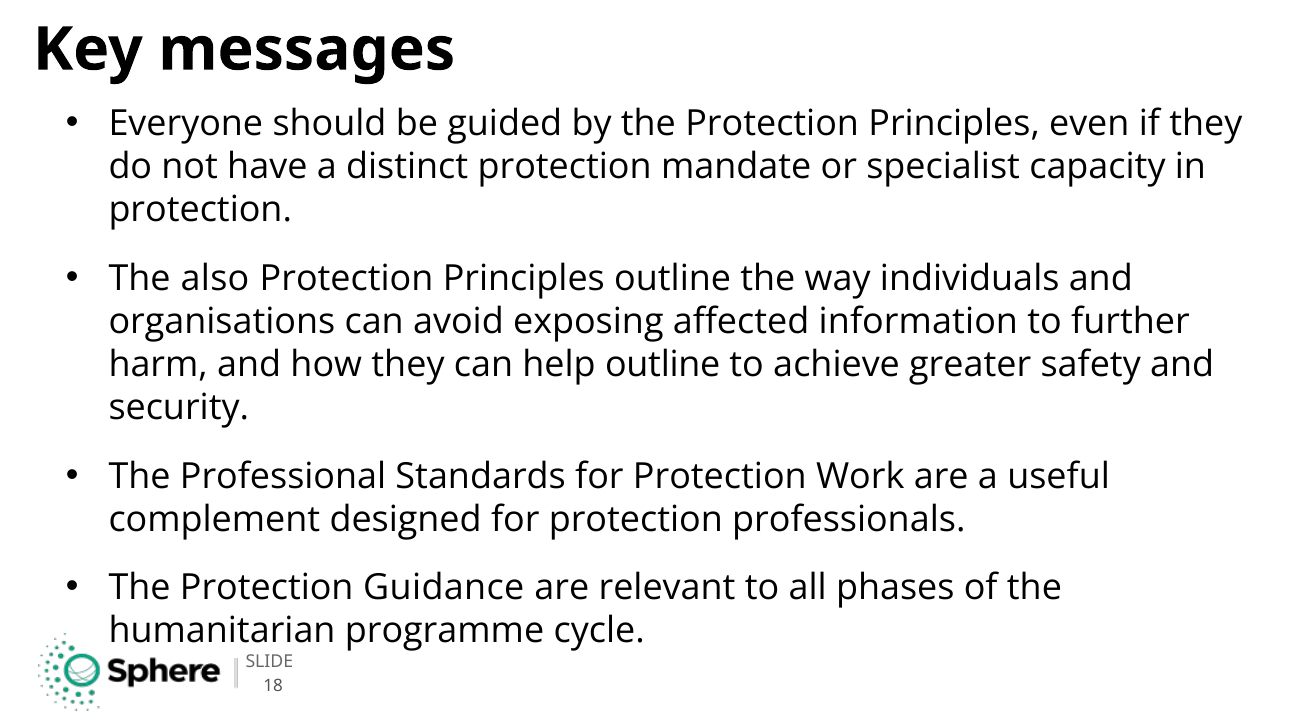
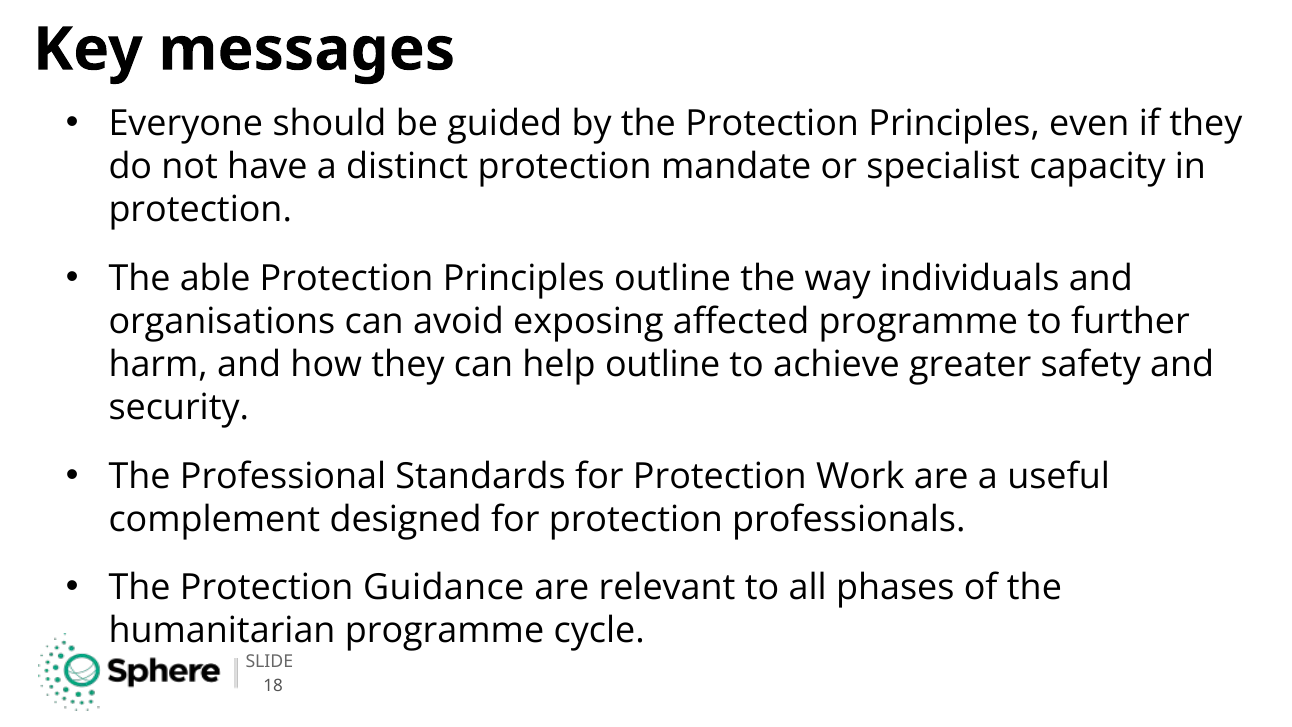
also: also -> able (215, 278)
affected information: information -> programme (918, 321)
